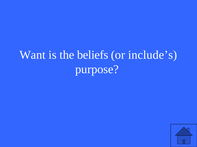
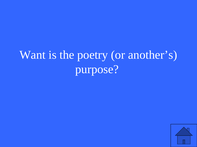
beliefs: beliefs -> poetry (93, 55)
include’s: include’s -> another’s (153, 55)
